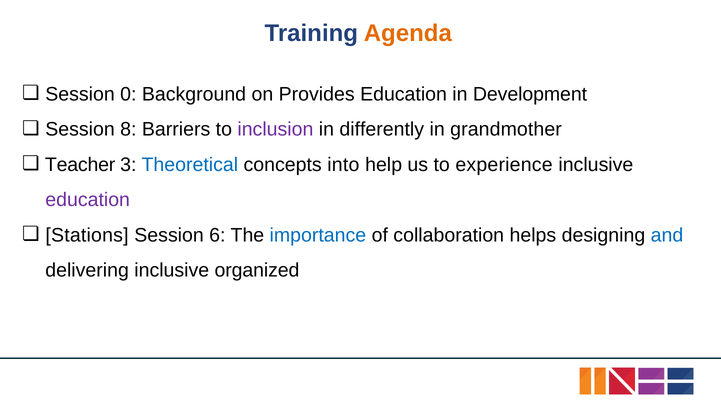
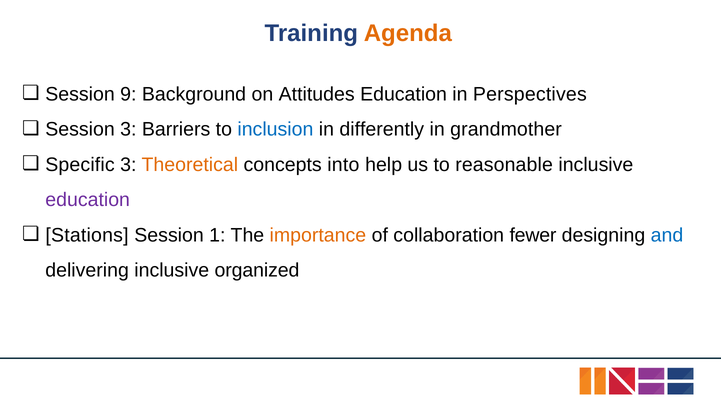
0: 0 -> 9 (128, 94)
Provides: Provides -> Attitudes (317, 94)
Development: Development -> Perspectives (530, 94)
Session 8: 8 -> 3 (128, 129)
inclusion colour: purple -> blue (275, 129)
Teacher: Teacher -> Specific (80, 164)
Theoretical colour: blue -> orange (190, 164)
experience: experience -> reasonable (504, 164)
6: 6 -> 1 (217, 235)
importance colour: blue -> orange (318, 235)
helps: helps -> fewer (533, 235)
